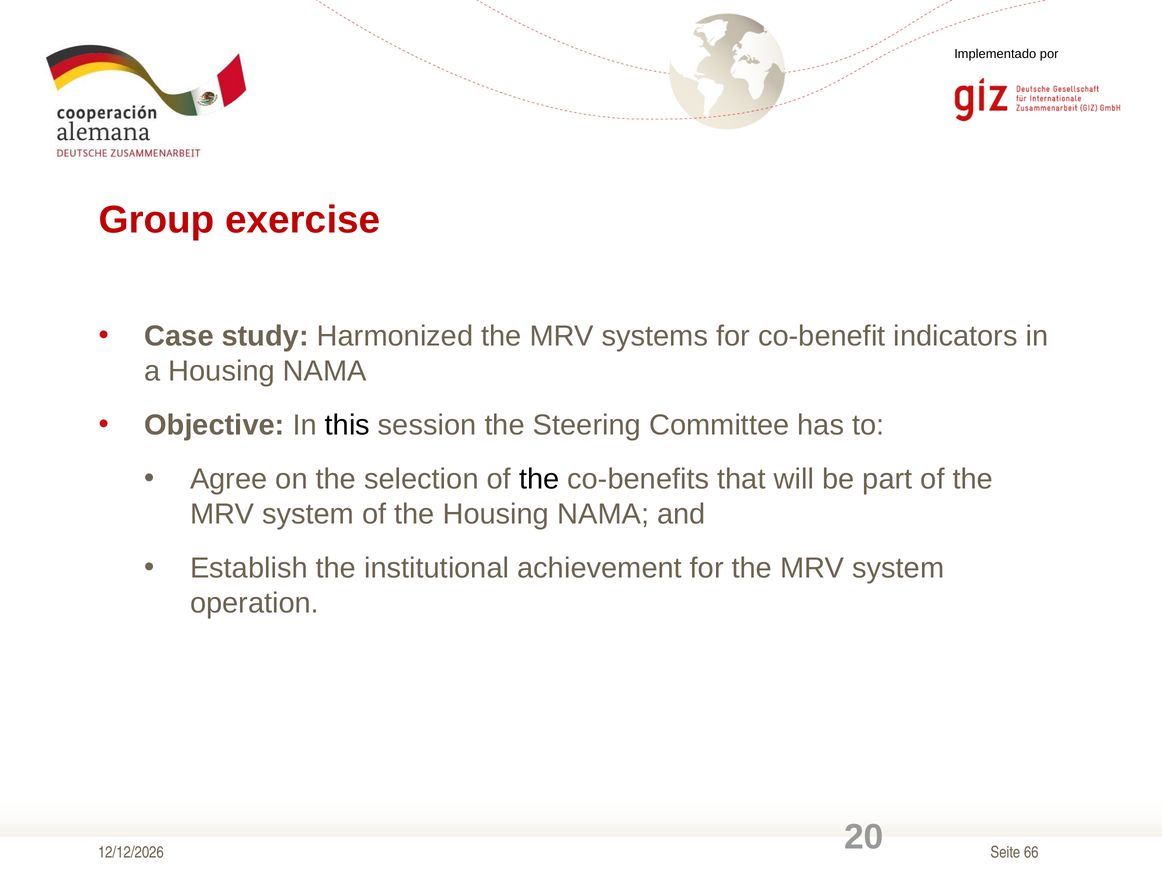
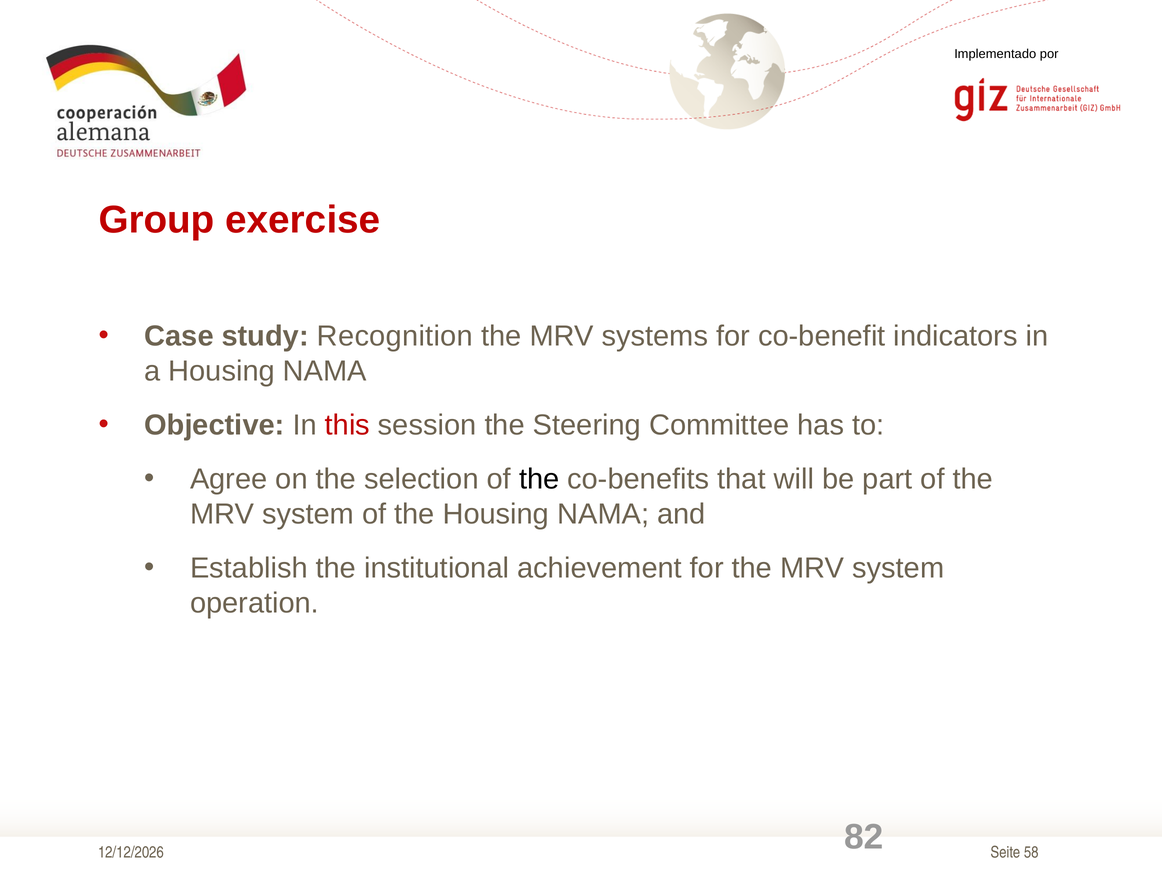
Harmonized: Harmonized -> Recognition (395, 336)
this colour: black -> red (347, 425)
66: 66 -> 58 (1031, 853)
20: 20 -> 82 (864, 837)
